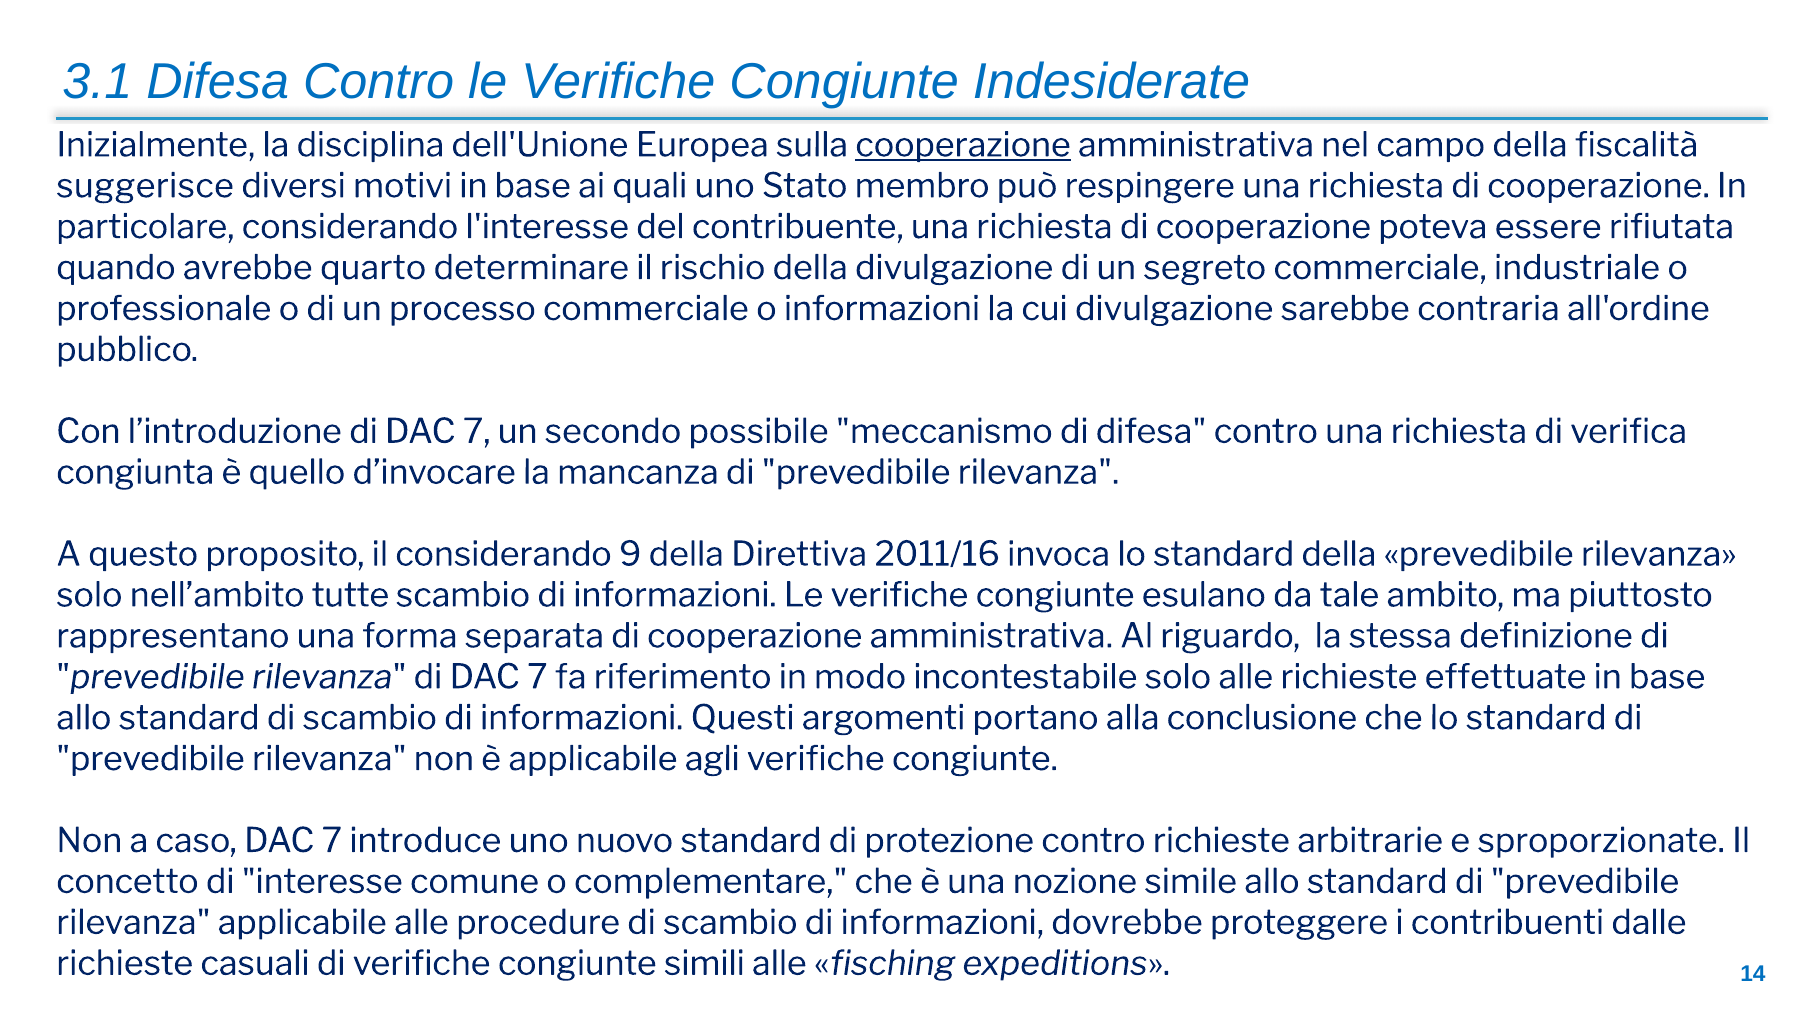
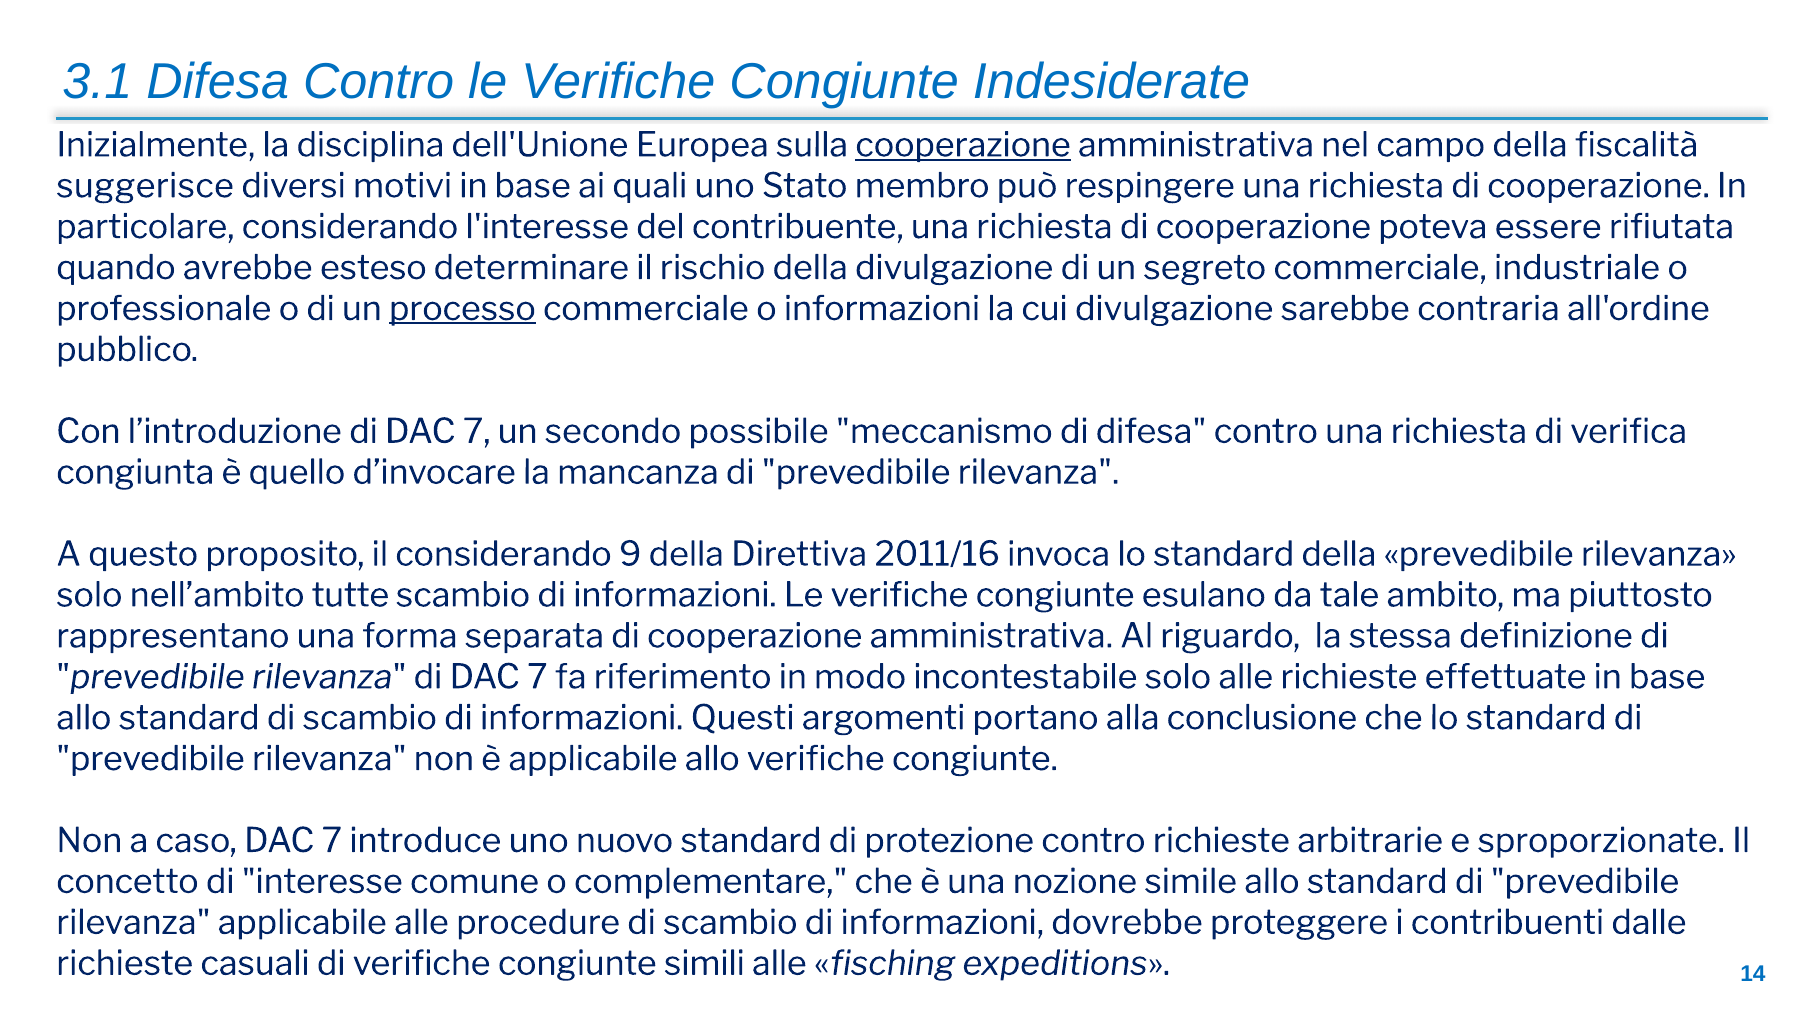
quarto: quarto -> esteso (373, 268)
processo underline: none -> present (462, 309)
applicabile agli: agli -> allo (712, 759)
